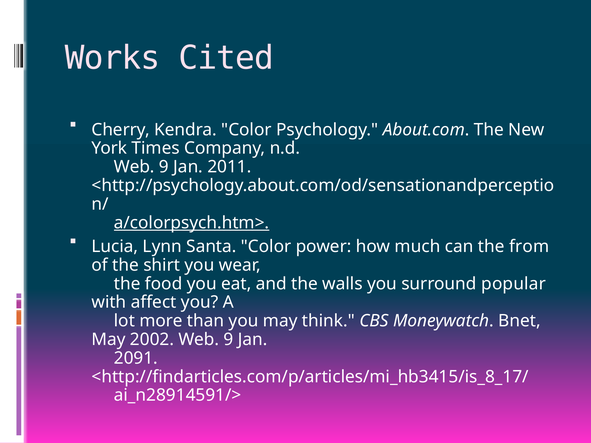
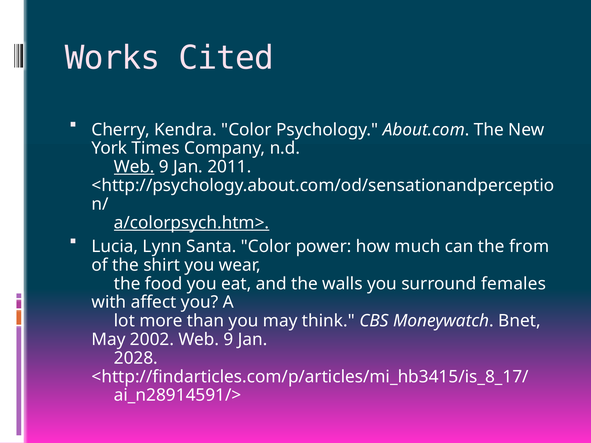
Web underline: none -> present (134, 167)
popular: popular -> females (514, 284)
2091: 2091 -> 2028 (136, 358)
